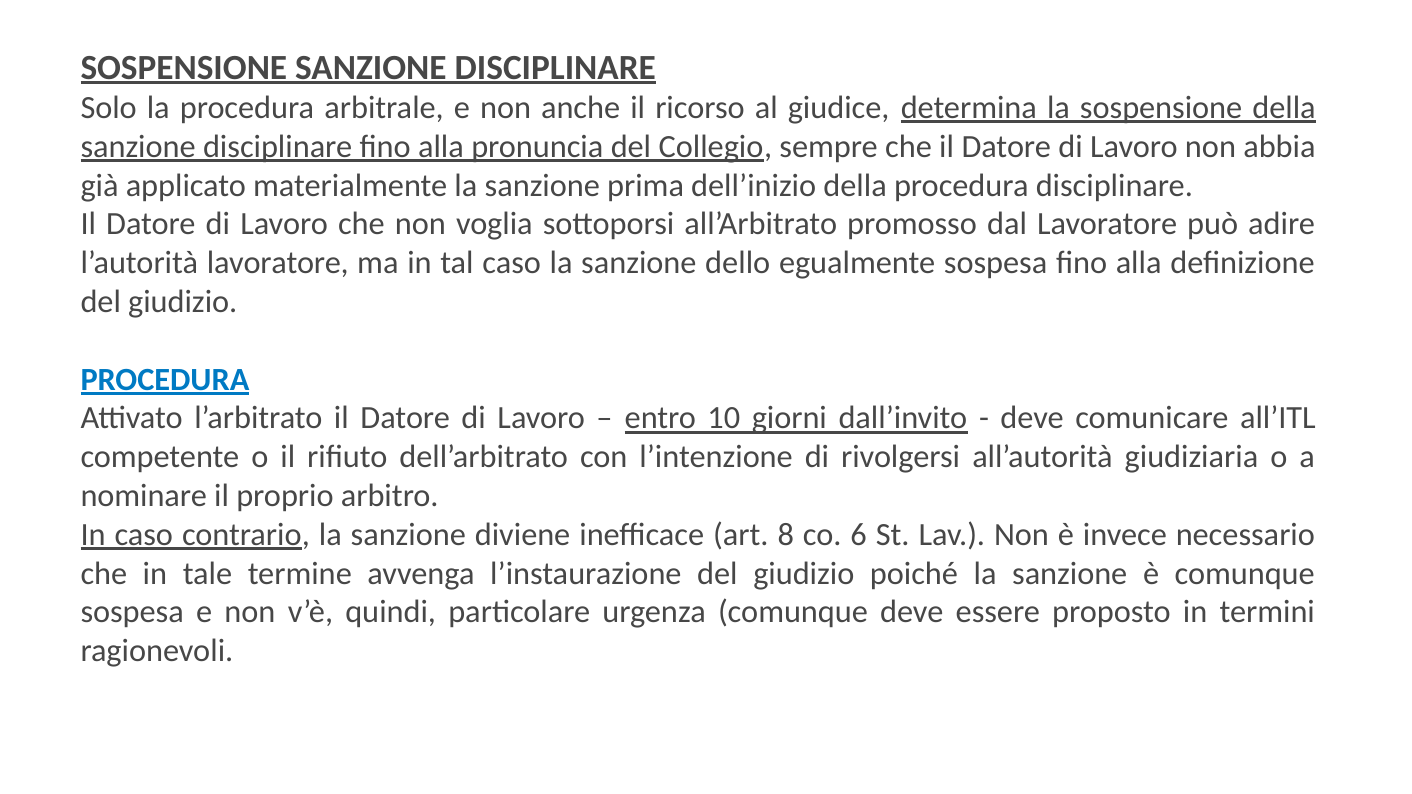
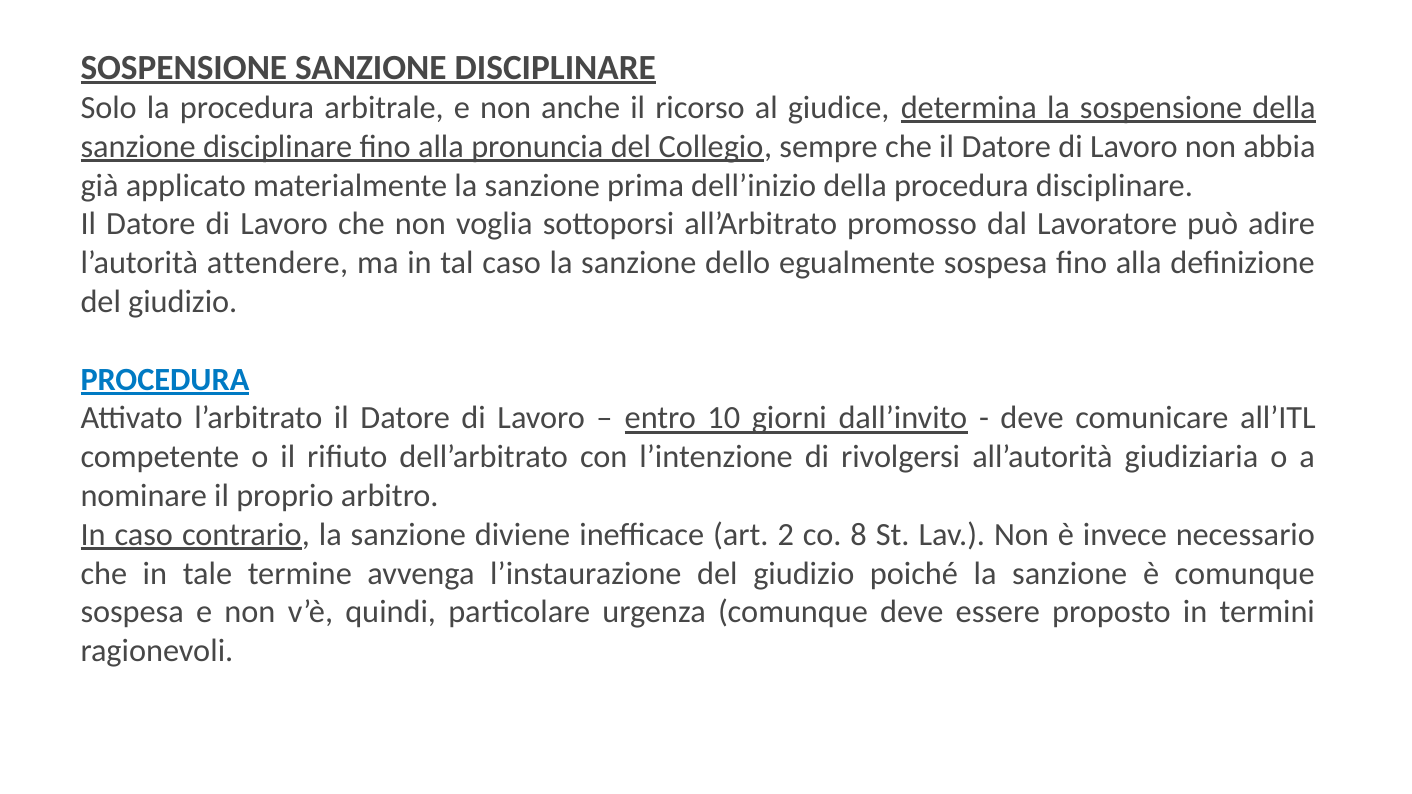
l’autorità lavoratore: lavoratore -> attendere (278, 263)
8: 8 -> 2 (786, 535)
6: 6 -> 8 (859, 535)
